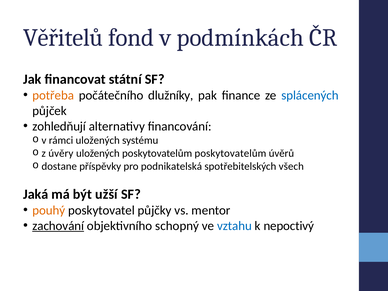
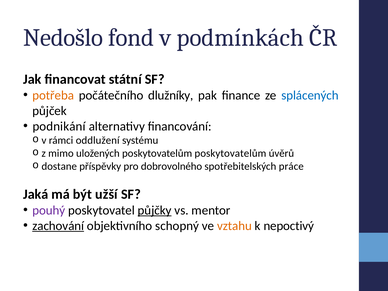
Věřitelů: Věřitelů -> Nedošlo (63, 38)
zohledňují: zohledňují -> podnikání (59, 126)
rámci uložených: uložených -> oddlužení (98, 140)
úvěry: úvěry -> mimo (61, 153)
podnikatelská: podnikatelská -> dobrovolného (171, 166)
všech: všech -> práce (291, 166)
pouhý colour: orange -> purple (49, 210)
půjčky underline: none -> present (155, 210)
vztahu colour: blue -> orange (234, 226)
